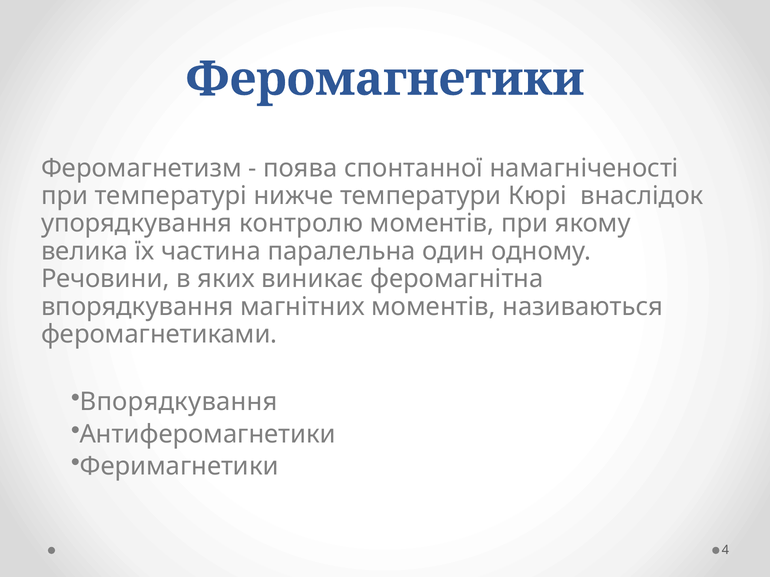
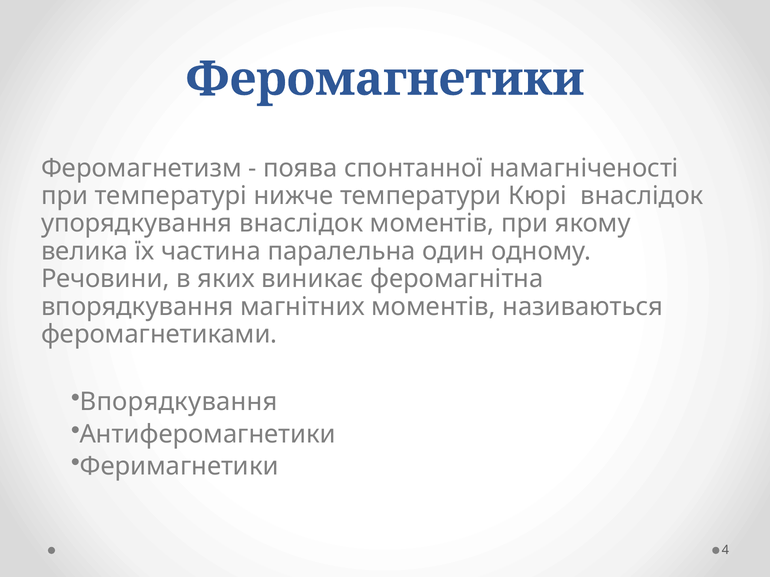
упорядкування контролю: контролю -> внаслідок (301, 224)
